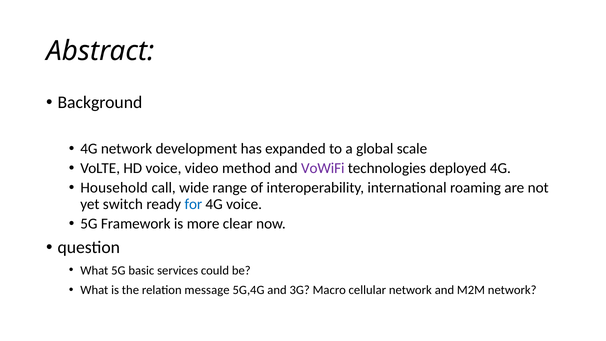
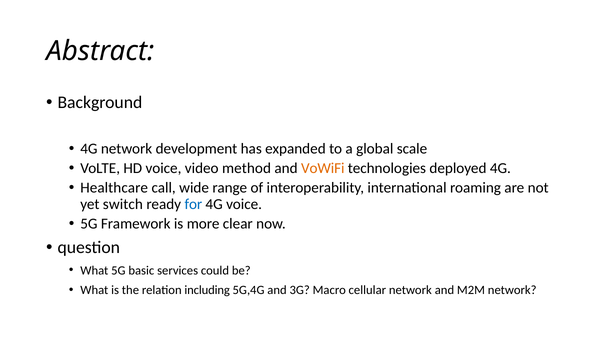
VoWiFi colour: purple -> orange (323, 168)
Household: Household -> Healthcare (114, 188)
message: message -> including (207, 290)
